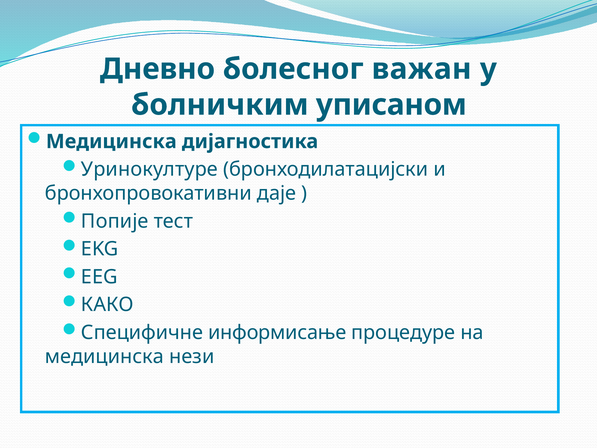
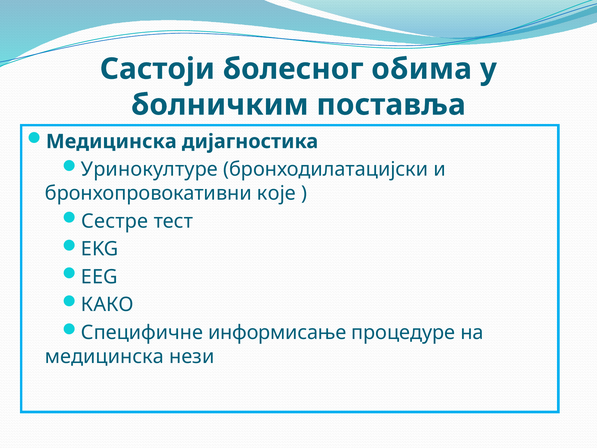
Дневно: Дневно -> Састоји (157, 69)
важан: важан -> обима (422, 69)
уписаном: уписаном -> поставља (391, 105)
даје: даје -> које (276, 193)
Попије: Попије -> Сестре (115, 221)
